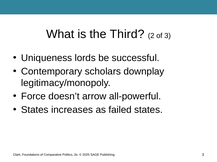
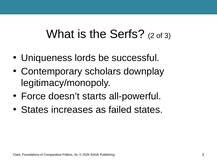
Third: Third -> Serfs (127, 34)
arrow: arrow -> starts (94, 97)
